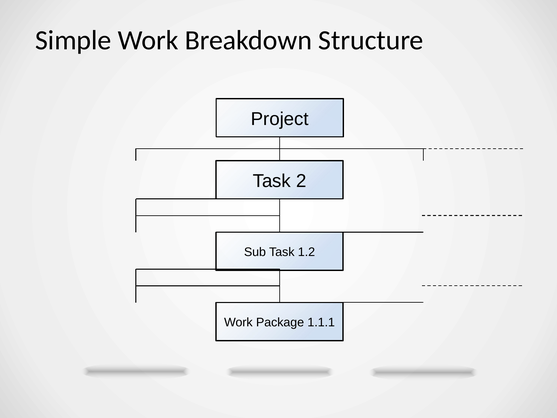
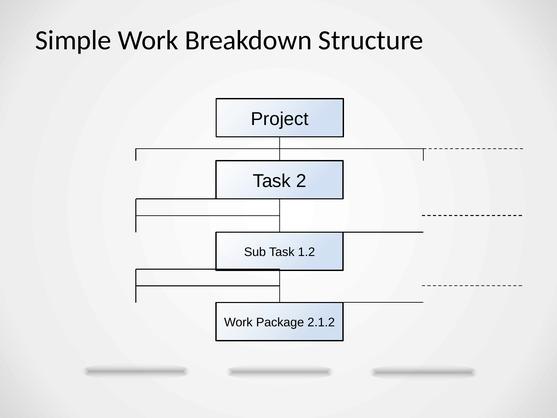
1.1.1: 1.1.1 -> 2.1.2 (321, 322)
